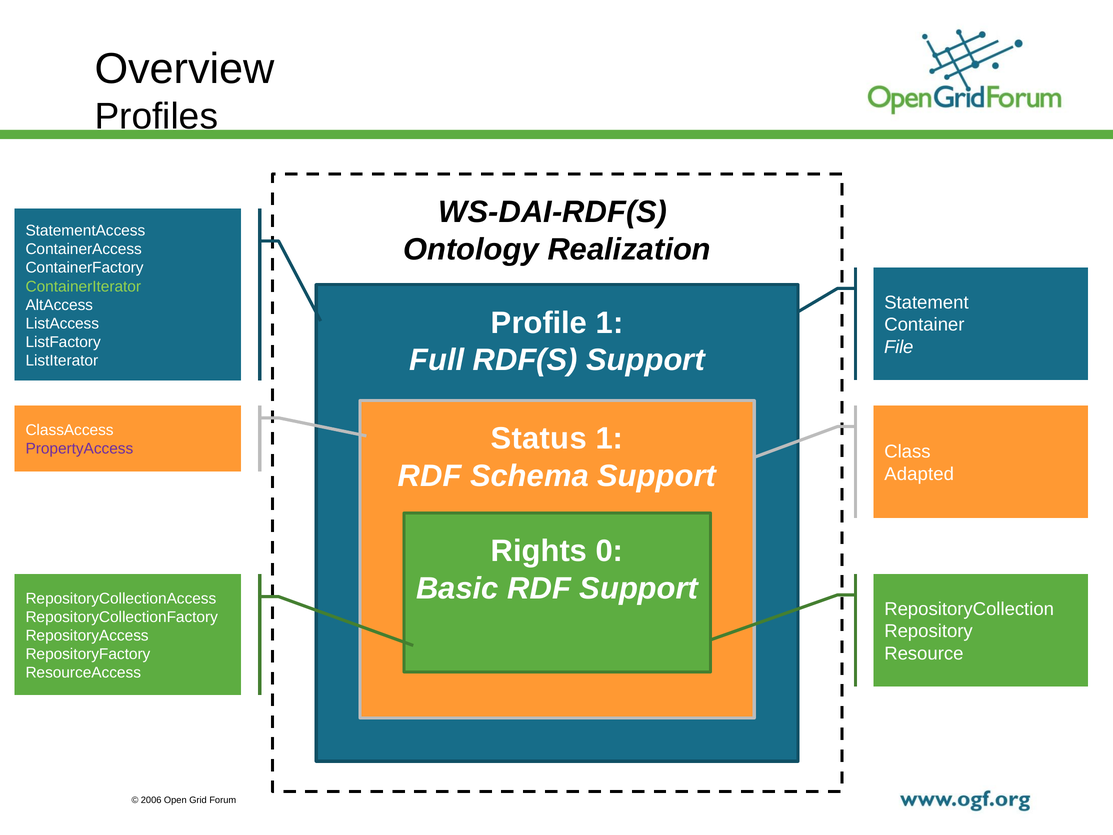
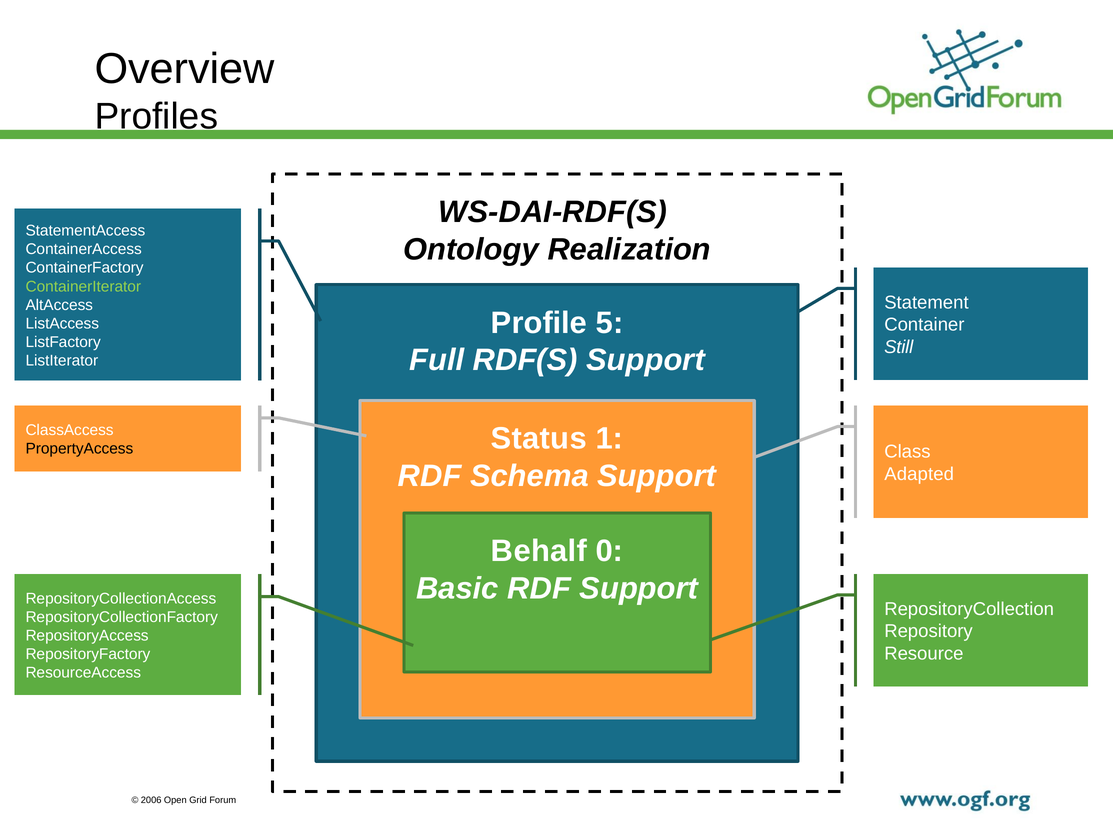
Profile 1: 1 -> 5 (610, 323)
File: File -> Still (899, 347)
PropertyAccess colour: purple -> black (79, 449)
Rights: Rights -> Behalf (539, 551)
